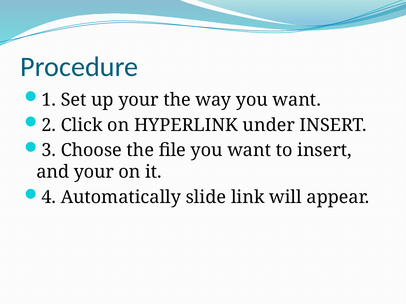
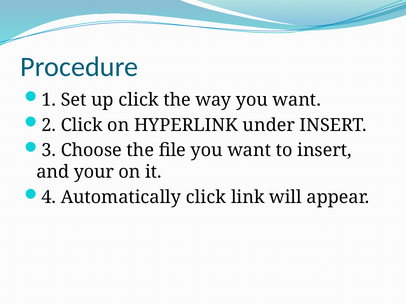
up your: your -> click (139, 100)
Automatically slide: slide -> click (206, 198)
